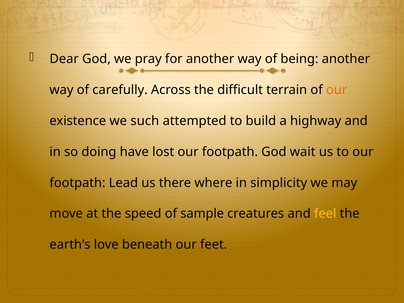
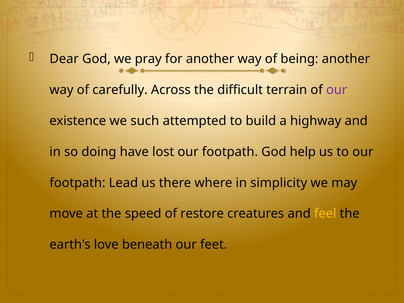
our colour: orange -> purple (337, 90)
wait: wait -> help (303, 152)
sample: sample -> restore (202, 214)
